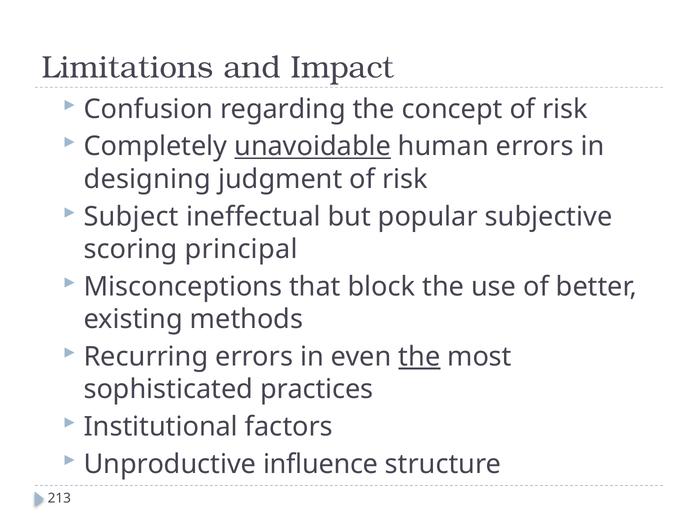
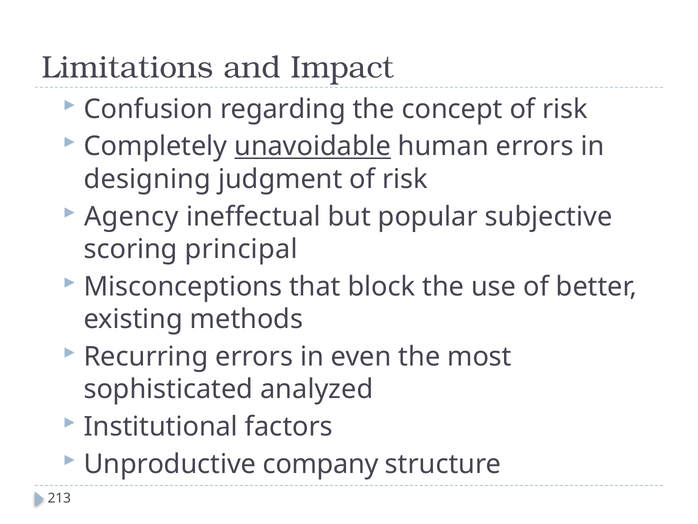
Subject: Subject -> Agency (131, 216)
the underline: present -> none (419, 356)
practices: practices -> analyzed (317, 389)
influence: influence -> company (321, 464)
